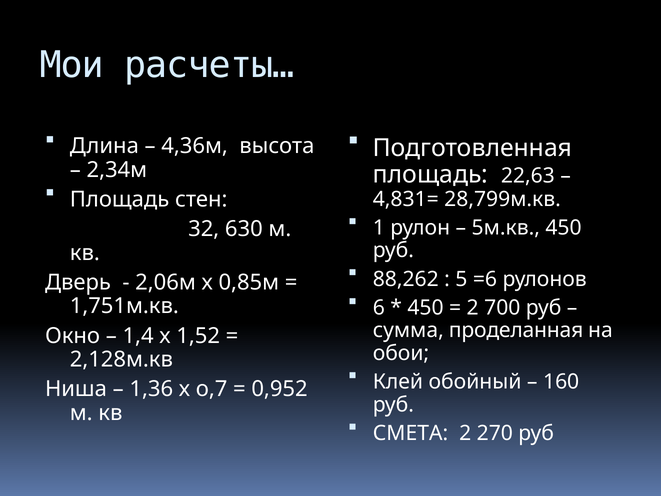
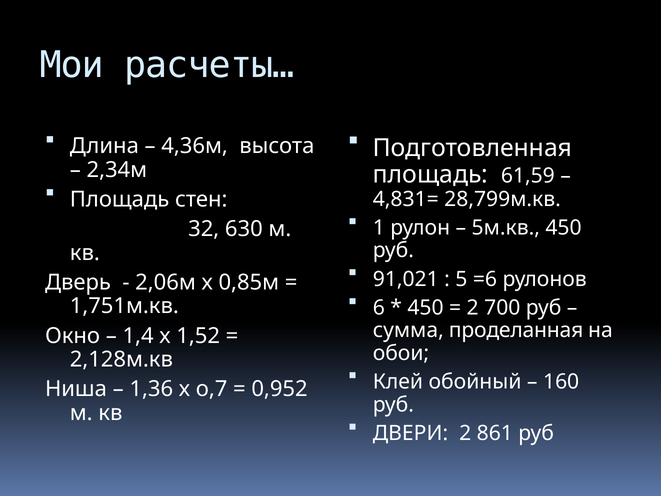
22,63: 22,63 -> 61,59 (528, 176)
88,262: 88,262 -> 91,021 (406, 279)
СМЕТА: СМЕТА -> ДВЕРИ (410, 433)
270: 270 -> 861 (495, 433)
